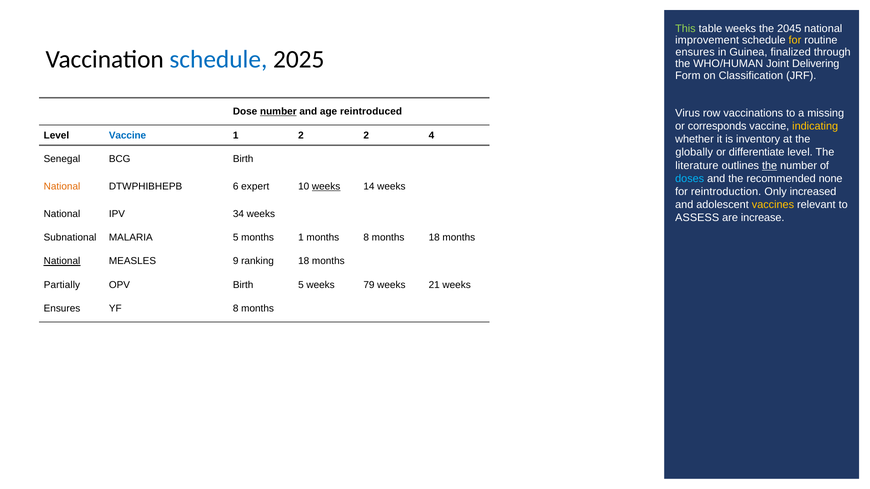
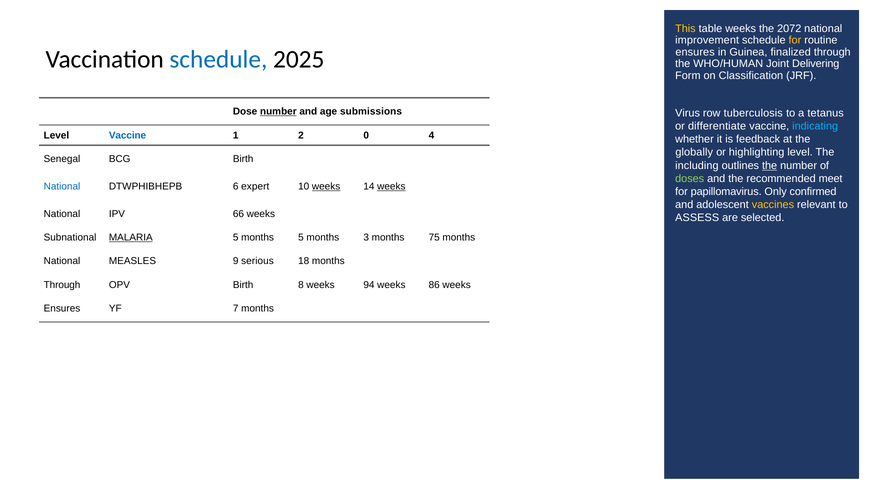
This colour: light green -> yellow (685, 29)
2045: 2045 -> 2072 (789, 29)
reintroduced: reintroduced -> submissions (371, 112)
vaccinations: vaccinations -> tuberculosis (753, 113)
missing: missing -> tetanus (826, 113)
corresponds: corresponds -> differentiate (717, 126)
indicating colour: yellow -> light blue (815, 126)
2 2: 2 -> 0 (366, 135)
inventory: inventory -> feedback (758, 139)
differentiate: differentiate -> highlighting (757, 152)
literature: literature -> including (697, 166)
doses colour: light blue -> light green (690, 179)
none: none -> meet (831, 179)
National colour: orange -> blue (62, 187)
weeks underline: none -> present (391, 187)
reintroduction: reintroduction -> papillomavirus (726, 192)
increased: increased -> confirmed (813, 192)
34: 34 -> 66 (238, 214)
increase: increase -> selected (763, 218)
MALARIA underline: none -> present (131, 238)
months 1: 1 -> 5 (301, 238)
months 8: 8 -> 3 (366, 238)
months 18: 18 -> 75 (434, 238)
National underline: present -> none (62, 261)
ranking: ranking -> serious (257, 261)
Partially: Partially -> Through (62, 285)
Birth 5: 5 -> 8 (301, 285)
79: 79 -> 94 (369, 285)
21: 21 -> 86 (434, 285)
YF 8: 8 -> 7 (236, 309)
